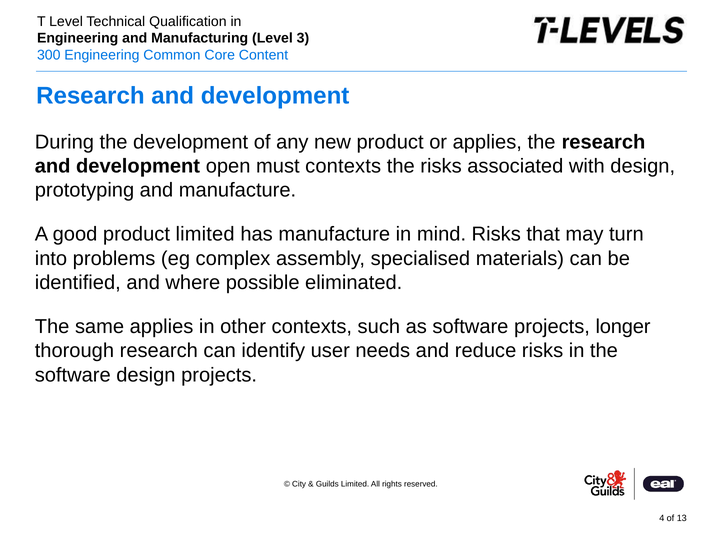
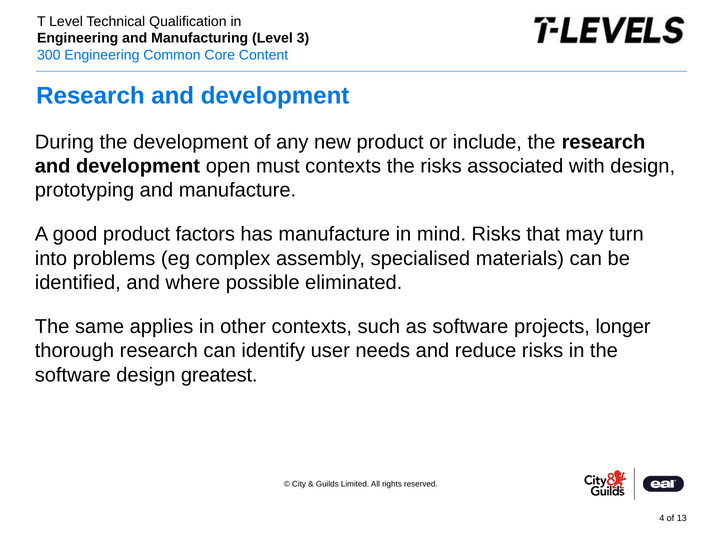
or applies: applies -> include (487, 142)
product limited: limited -> factors (205, 234)
design projects: projects -> greatest (219, 375)
